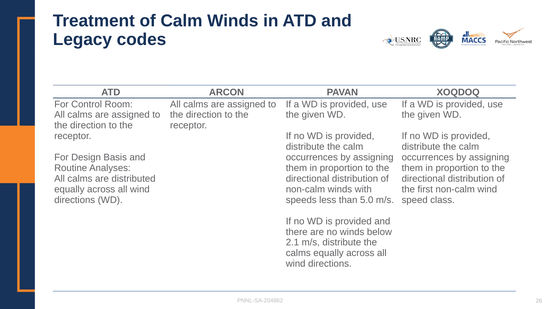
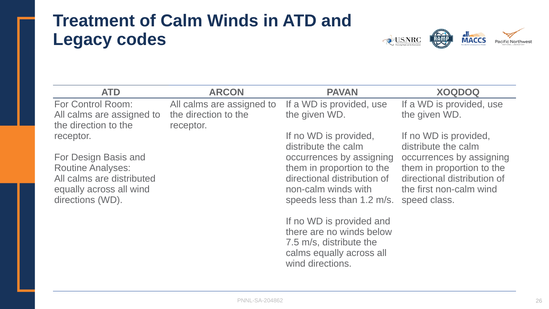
5.0: 5.0 -> 1.2 (367, 200)
2.1: 2.1 -> 7.5 (292, 242)
